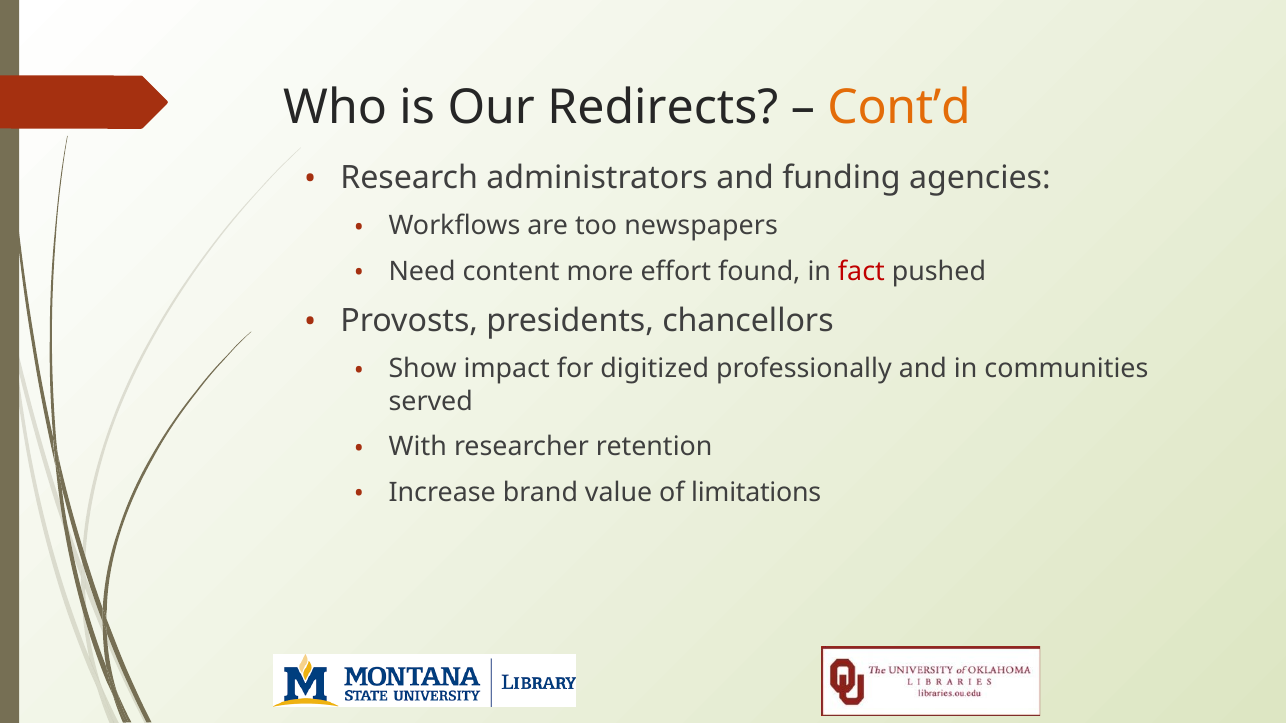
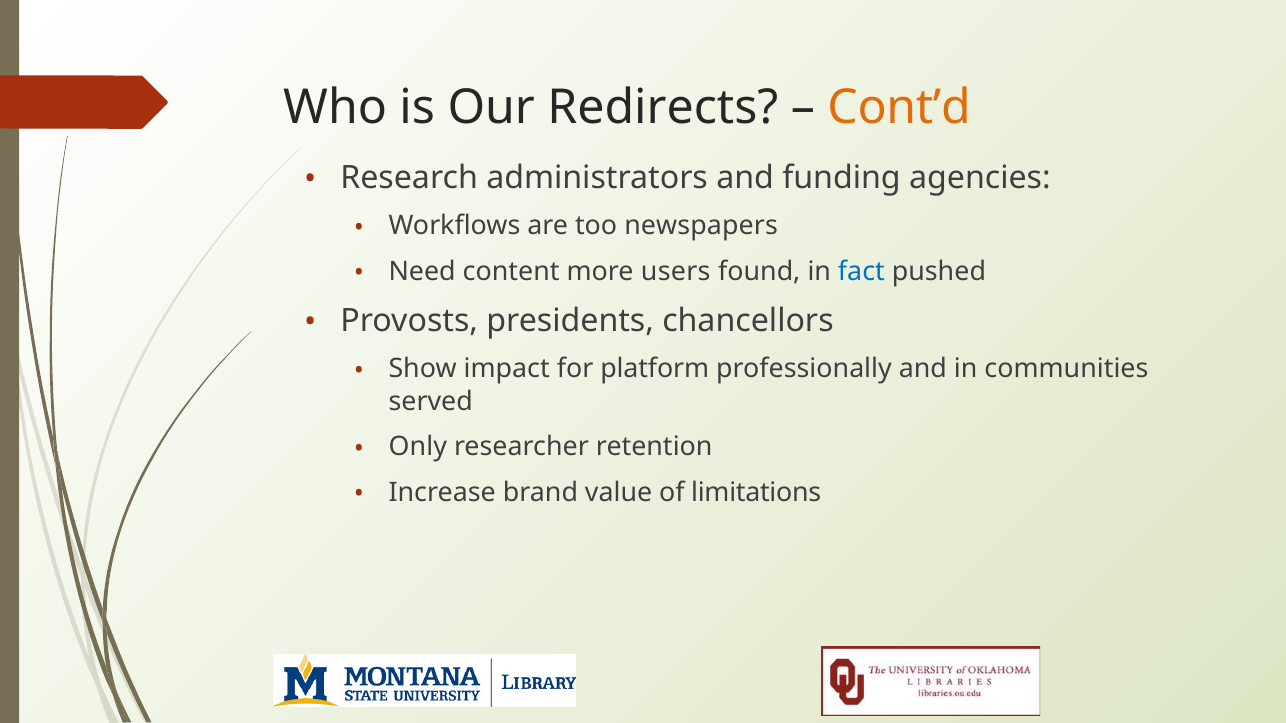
effort: effort -> users (676, 272)
fact colour: red -> blue (861, 272)
digitized: digitized -> platform (655, 369)
With: With -> Only (418, 447)
